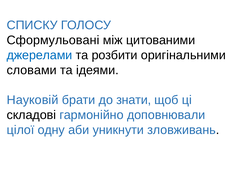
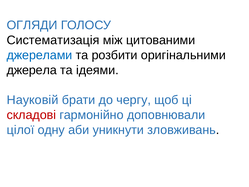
СПИСКУ: СПИСКУ -> ОГЛЯДИ (32, 25)
Сформульовані: Сформульовані -> Систематизація (53, 40)
словами: словами -> джерела (32, 70)
знати: знати -> чергу (134, 100)
складові colour: black -> red (31, 115)
